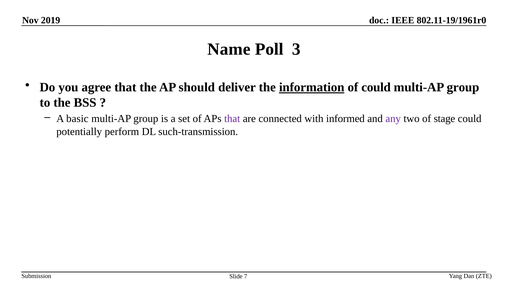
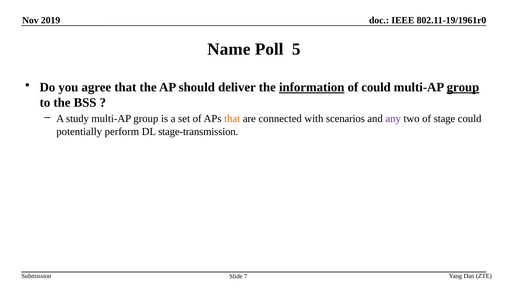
3: 3 -> 5 (296, 49)
group underline: none -> present (463, 87)
basic: basic -> study (77, 119)
that colour: purple -> orange (232, 119)
informed: informed -> scenarios (345, 119)
such-transmission: such-transmission -> stage-transmission (198, 132)
